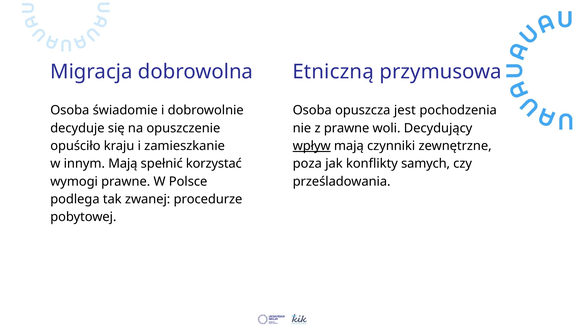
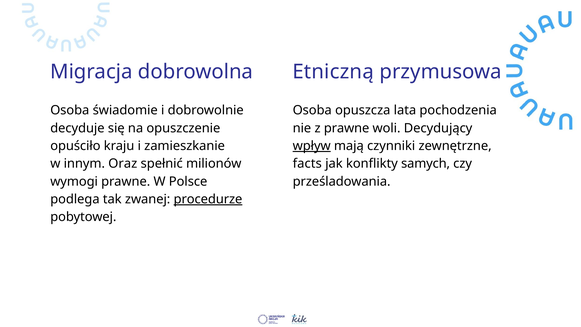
jest: jest -> lata (405, 110)
innym Mają: Mają -> Oraz (123, 164)
korzystać: korzystać -> milionów (214, 164)
poza: poza -> facts (307, 164)
procedurze underline: none -> present (208, 199)
